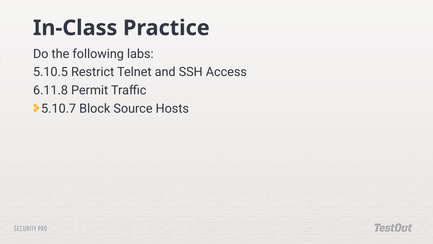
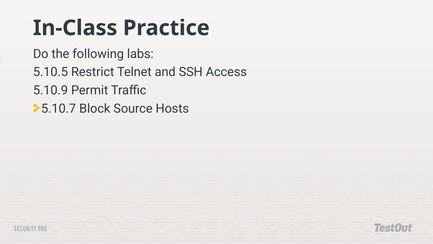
6.11.8: 6.11.8 -> 5.10.9 (51, 90)
